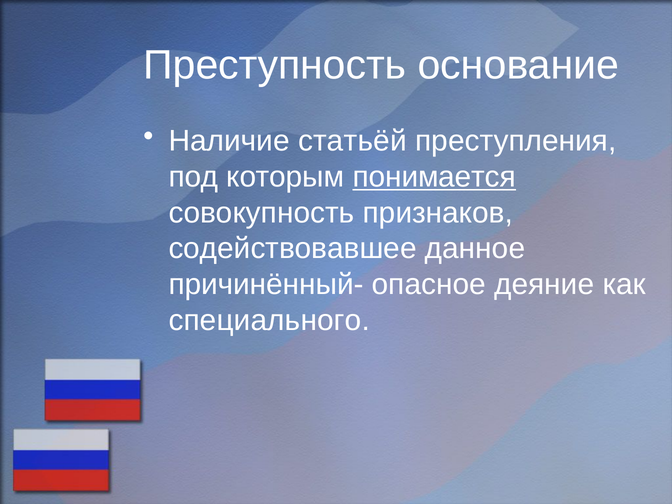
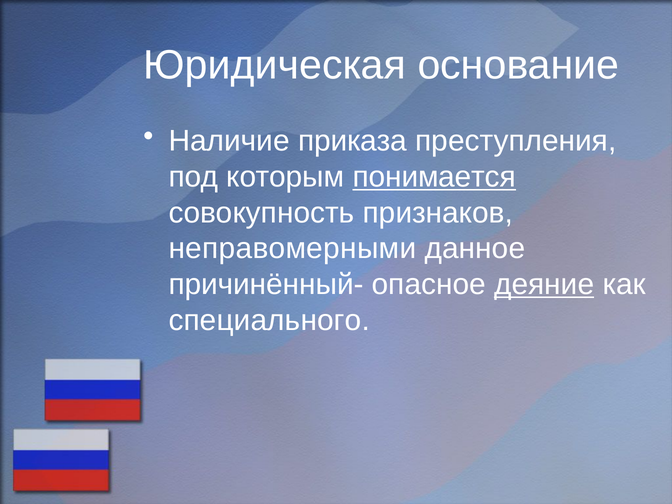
Преступность: Преступность -> Юридическая (275, 65)
статьёй: статьёй -> приказа (353, 141)
содействовавшее: содействовавшее -> неправомерными (292, 249)
деяние underline: none -> present (544, 284)
